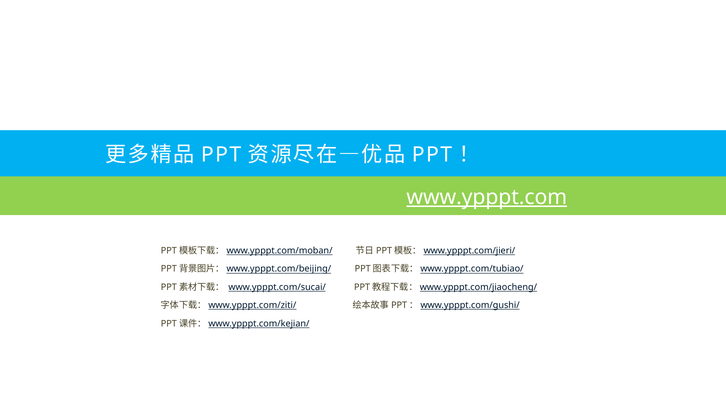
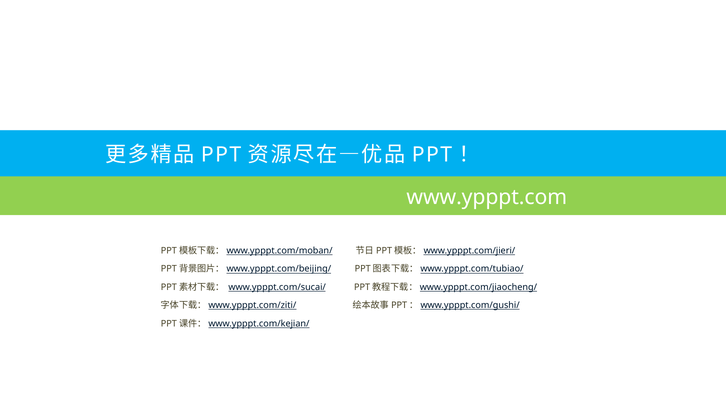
www.ypppt.com underline: present -> none (487, 197)
